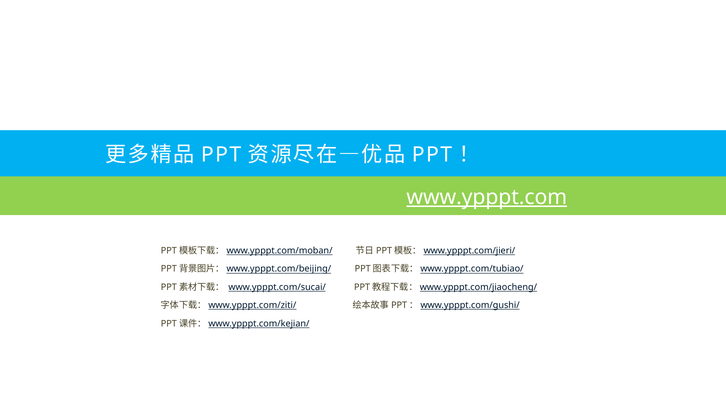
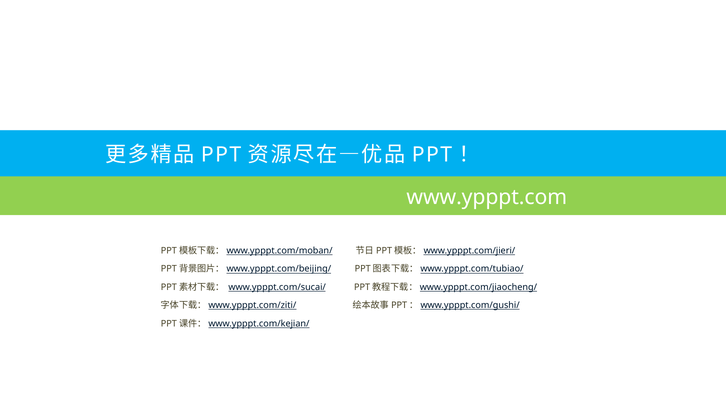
www.ypppt.com underline: present -> none (487, 197)
